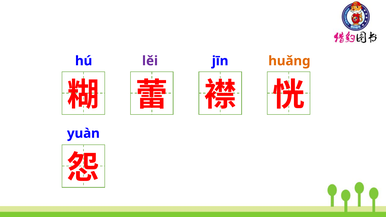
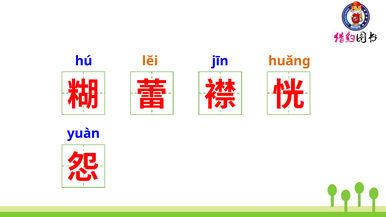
lěi colour: purple -> orange (150, 61)
